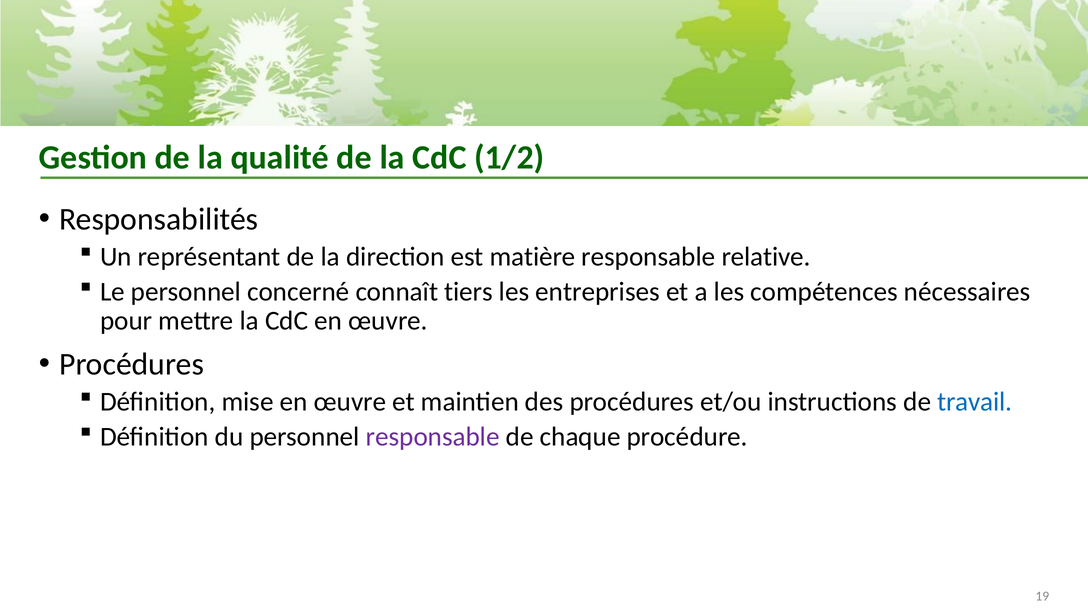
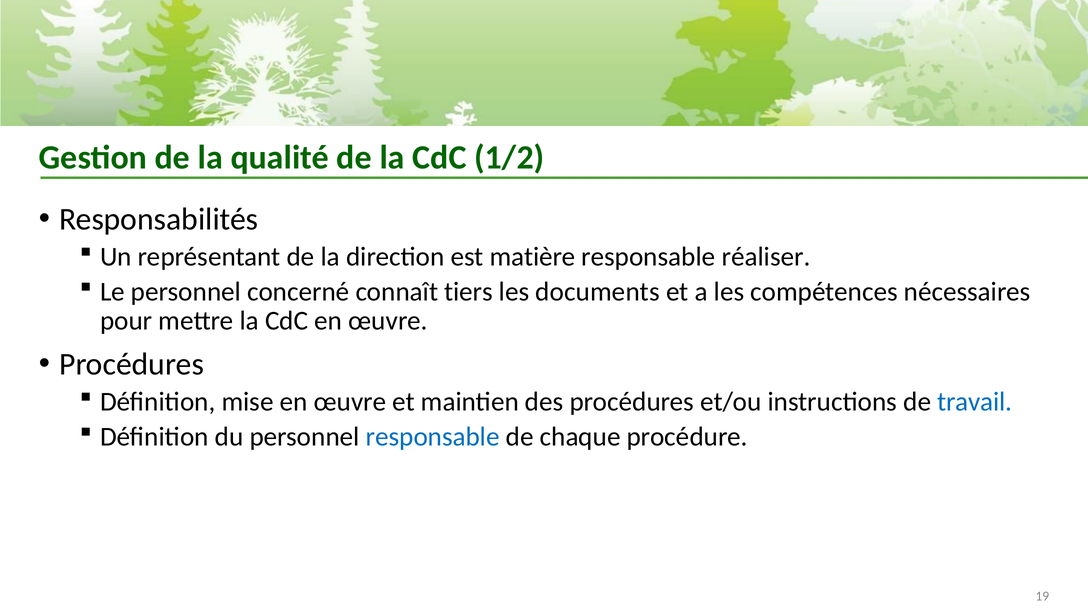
relative: relative -> réaliser (766, 257)
entreprises: entreprises -> documents (598, 292)
responsable colour: purple -> blue (433, 437)
